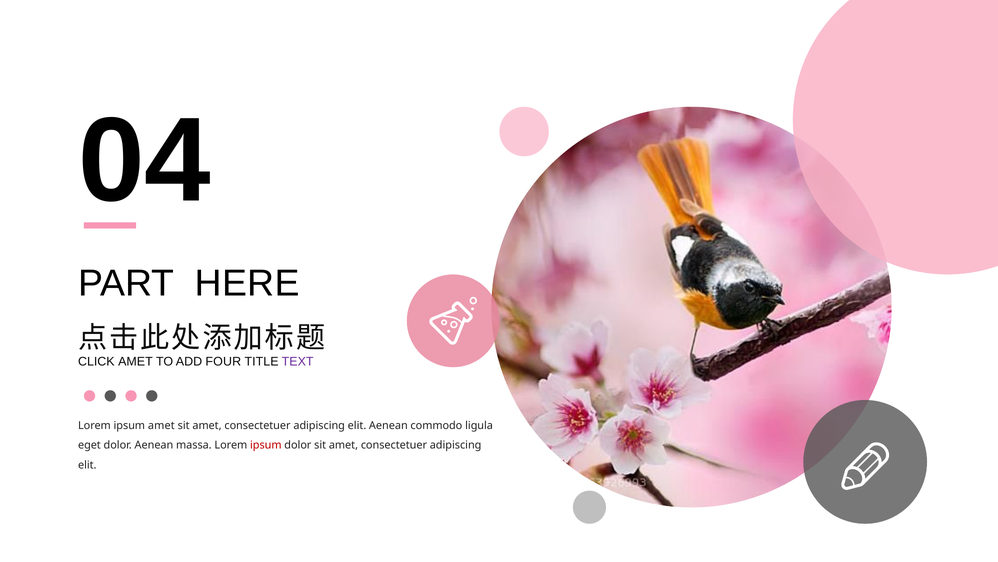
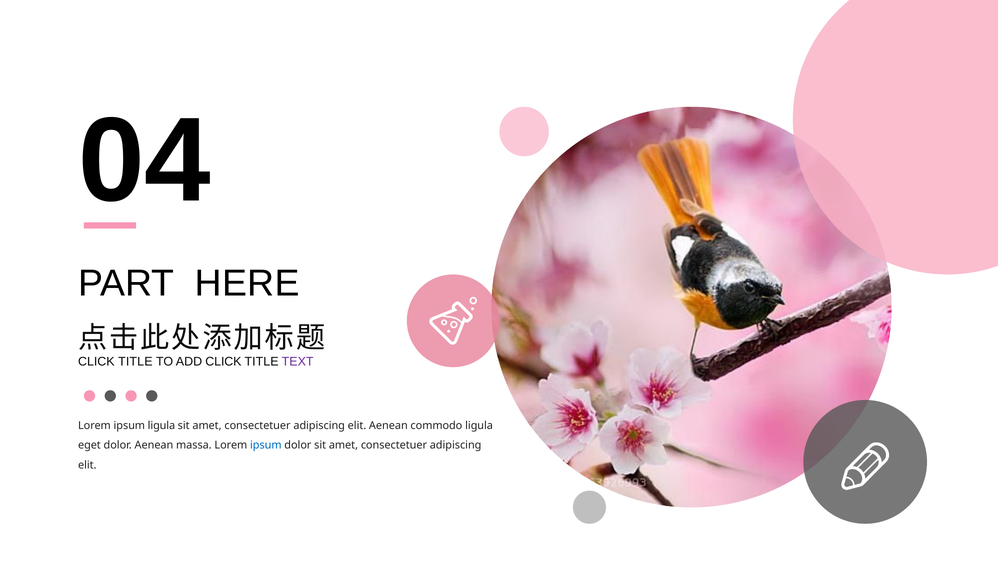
AMET: AMET -> TITLE (135, 361)
ADD FOUR: FOUR -> CLICK (223, 361)
ipsum amet: amet -> ligula (161, 425)
ipsum colour: red -> blue (266, 445)
